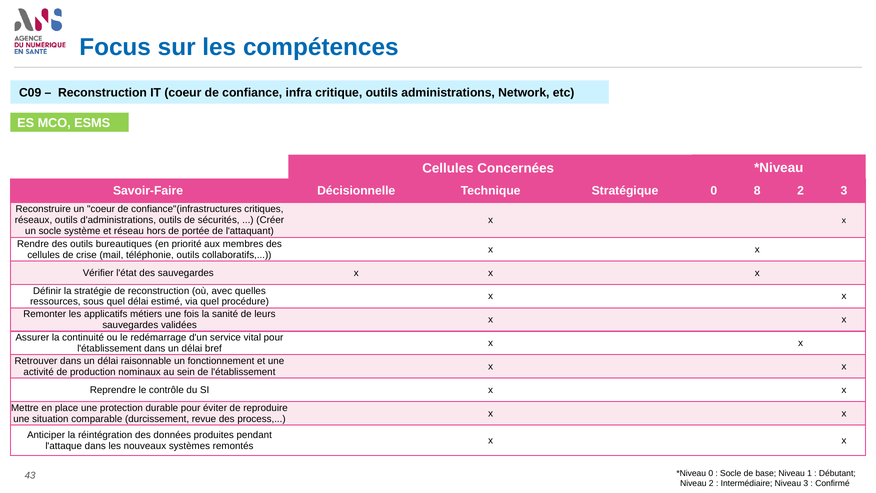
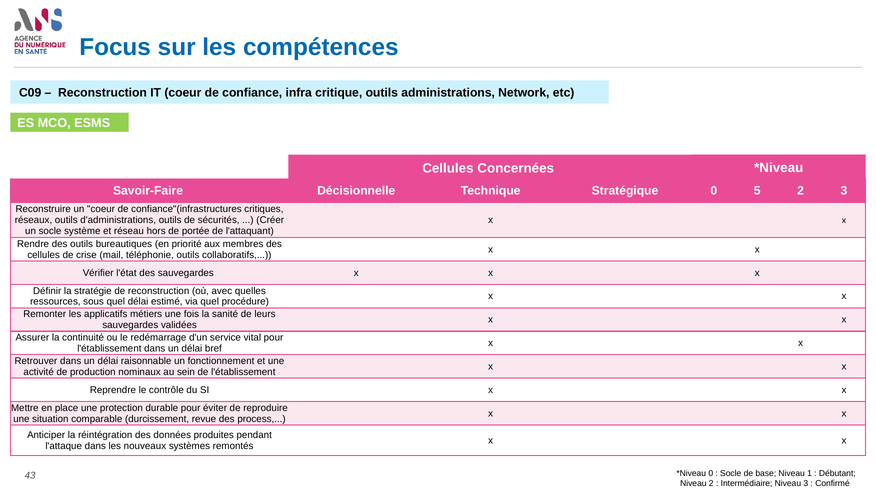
8: 8 -> 5 (757, 191)
